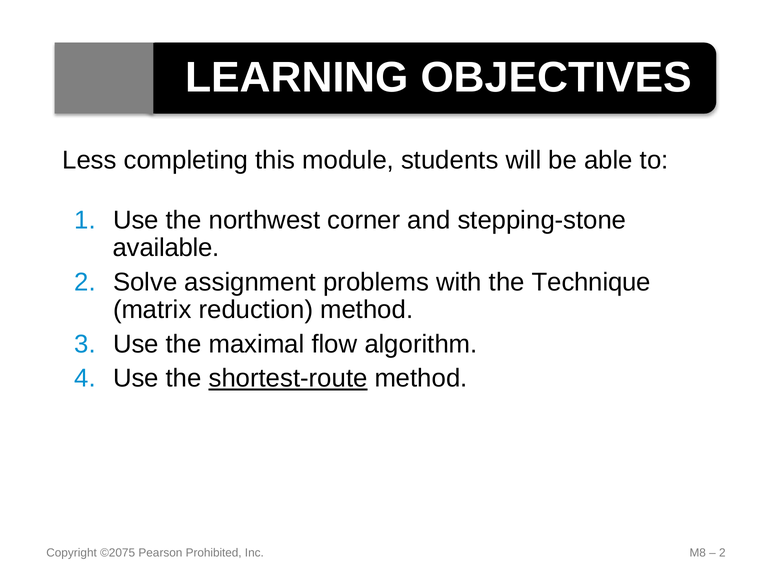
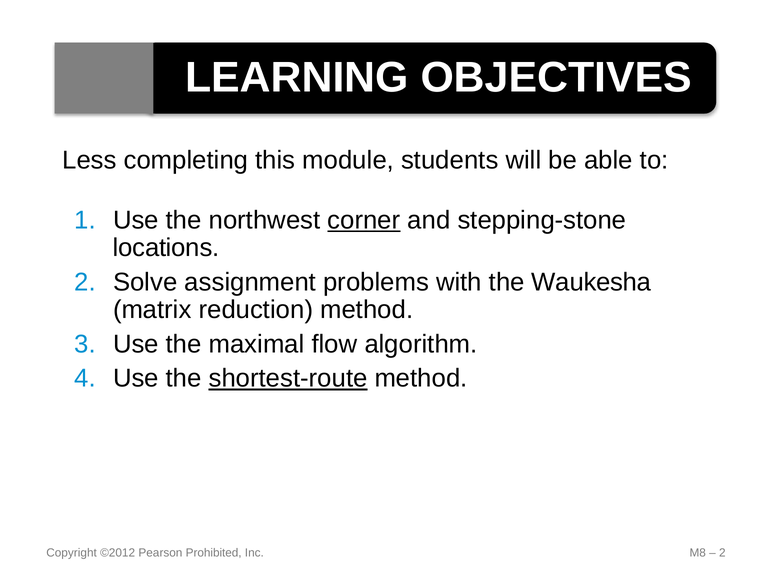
corner underline: none -> present (364, 220)
available: available -> locations (166, 248)
Technique: Technique -> Waukesha (591, 282)
©2075: ©2075 -> ©2012 (118, 553)
